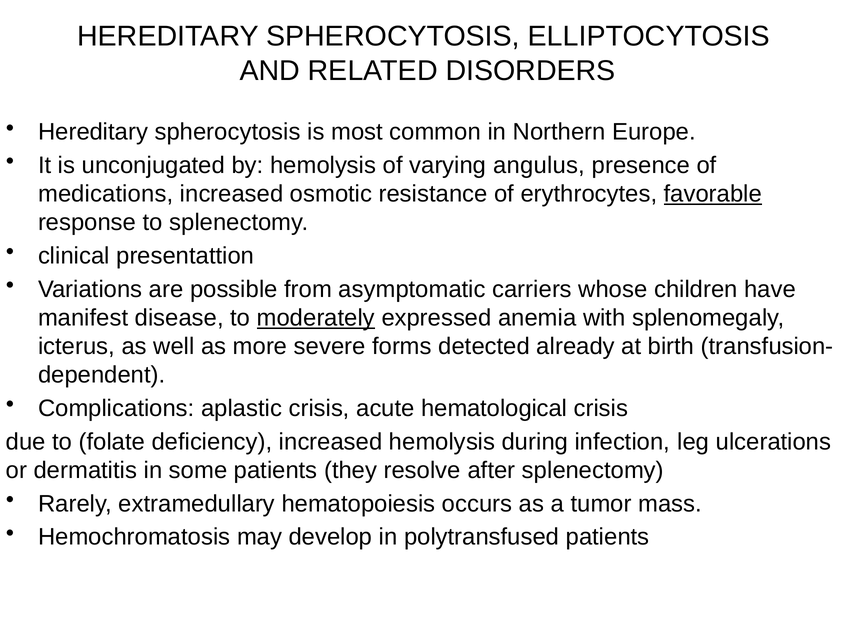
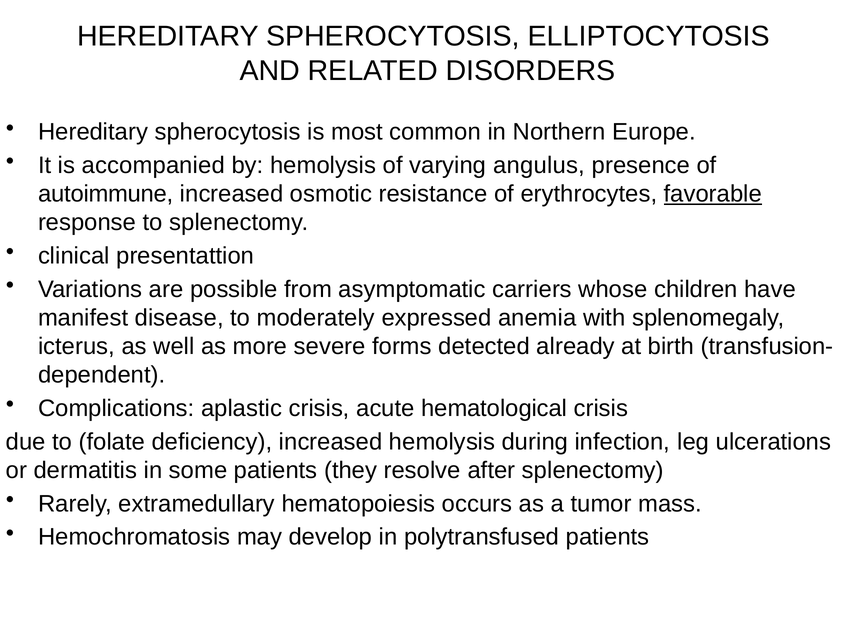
unconjugated: unconjugated -> accompanied (153, 166)
medications: medications -> autoimmune (106, 194)
moderately underline: present -> none (316, 318)
